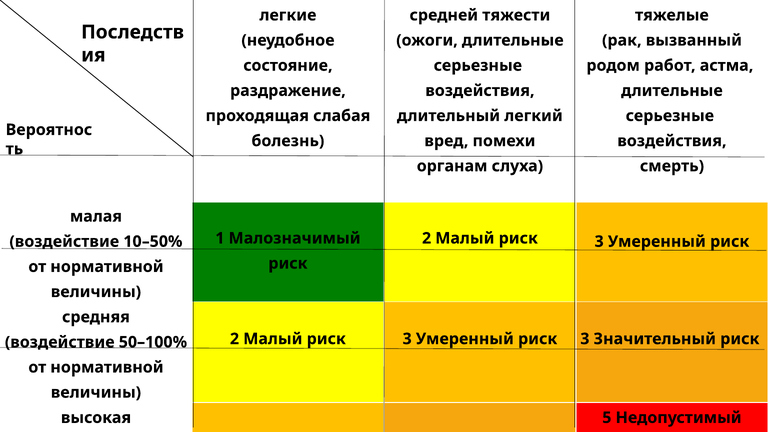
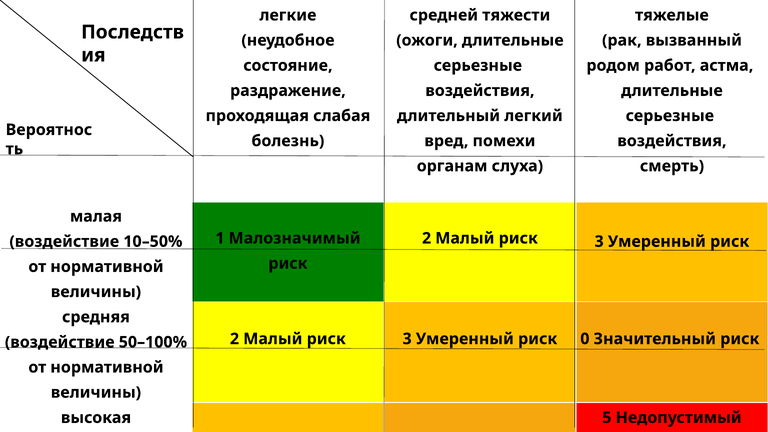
Умеренный риск 3: 3 -> 0 (585, 339)
